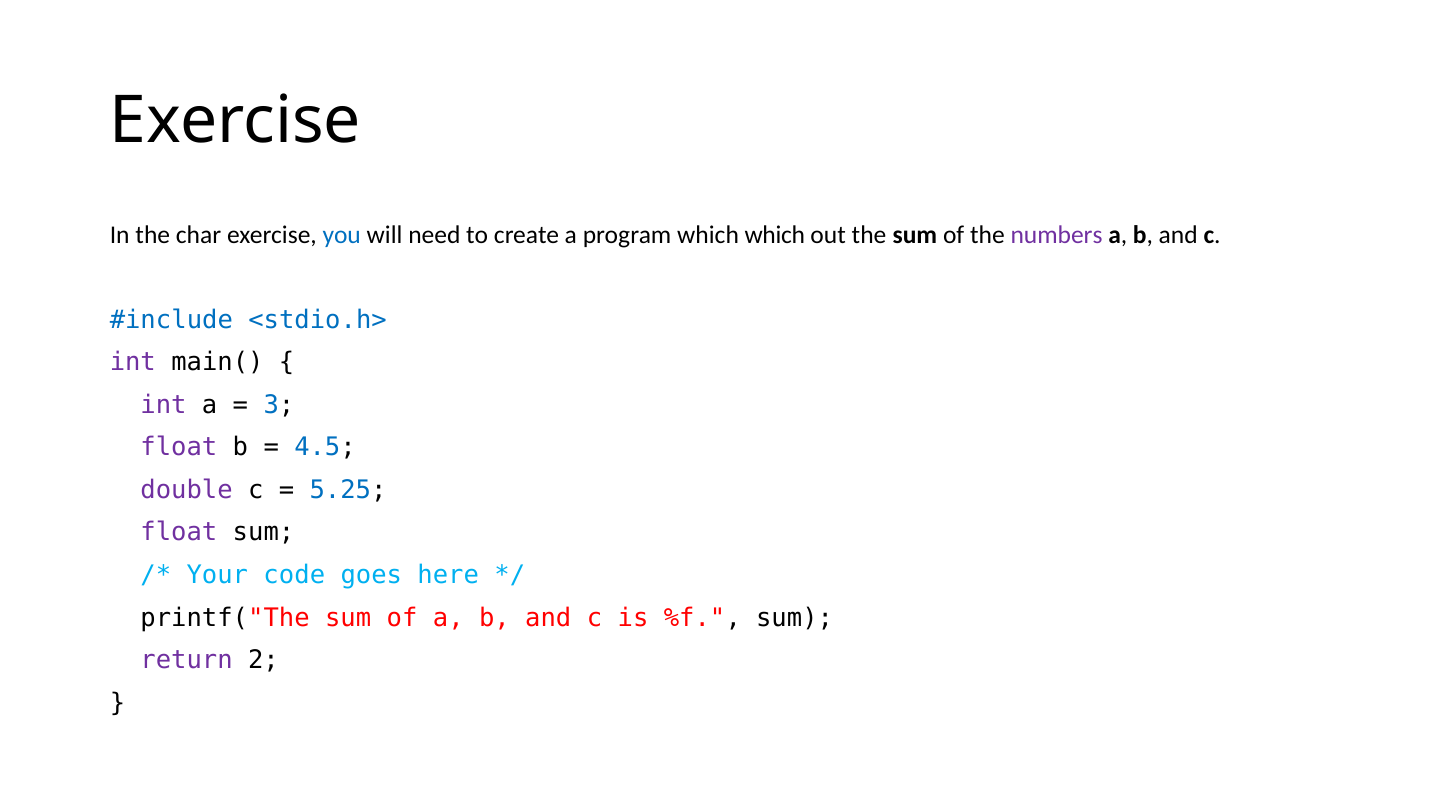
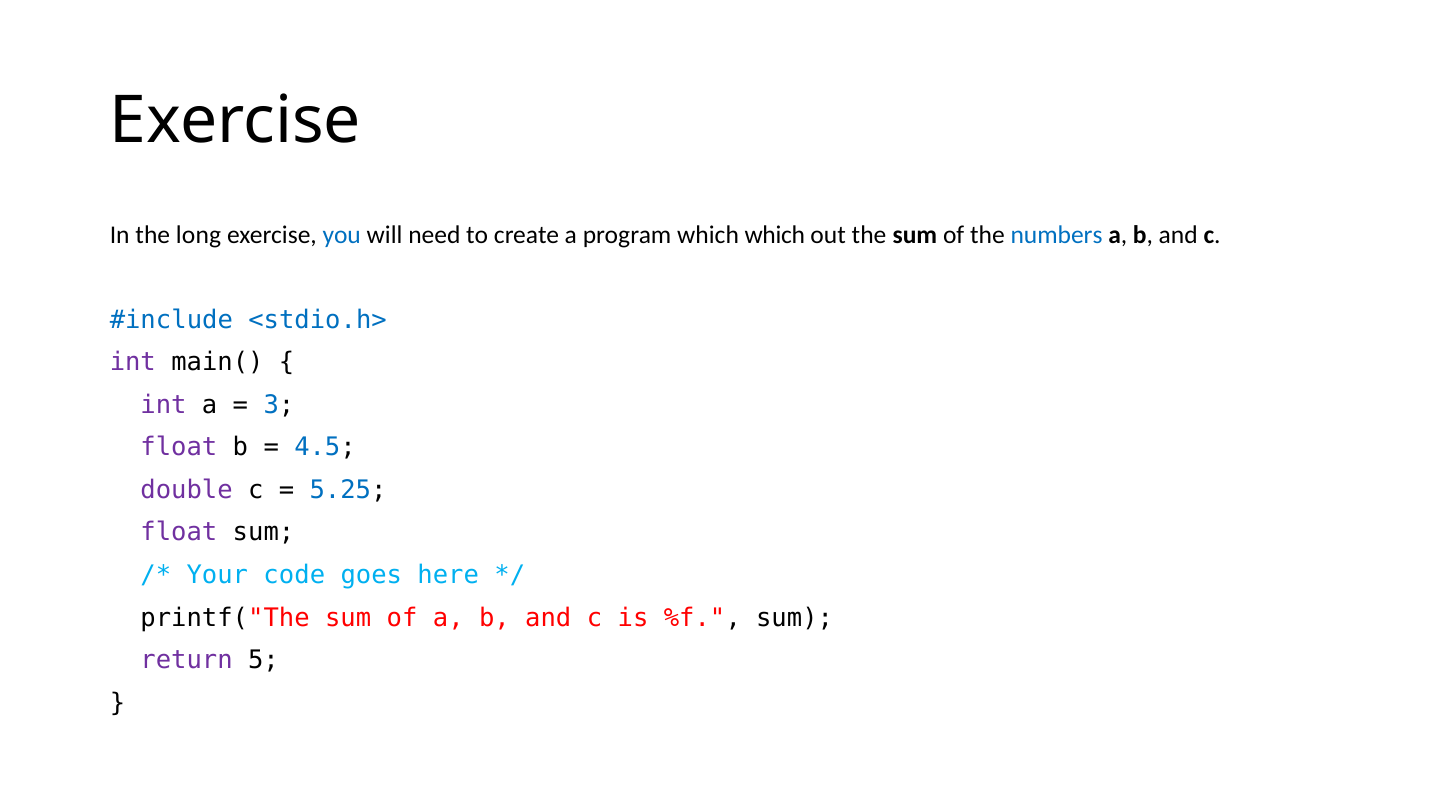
char: char -> long (199, 235)
numbers colour: purple -> blue (1057, 235)
2: 2 -> 5 (263, 661)
